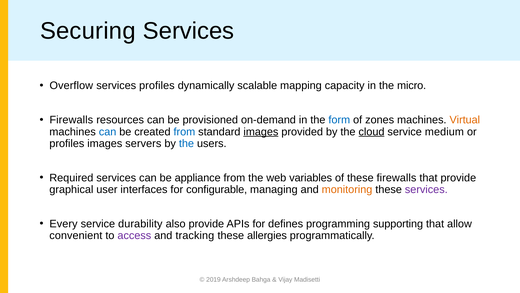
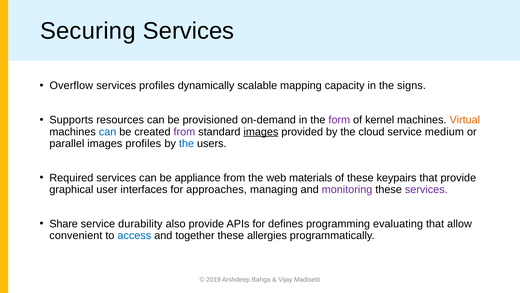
micro: micro -> signs (412, 86)
Firewalls: Firewalls -> Supports (71, 120)
form colour: blue -> purple (339, 120)
zones: zones -> kernel (380, 120)
from colour: blue -> purple (184, 132)
cloud underline: present -> none (372, 132)
profiles: profiles -> parallel (67, 143)
images servers: servers -> profiles (143, 143)
variables: variables -> materials (311, 177)
these firewalls: firewalls -> keypairs (397, 177)
conﬁgurable: conﬁgurable -> approaches (217, 189)
monitoring colour: orange -> purple (347, 189)
Every: Every -> Share (64, 223)
supporting: supporting -> evaluating (398, 223)
access colour: purple -> blue (134, 235)
tracking: tracking -> together (195, 235)
